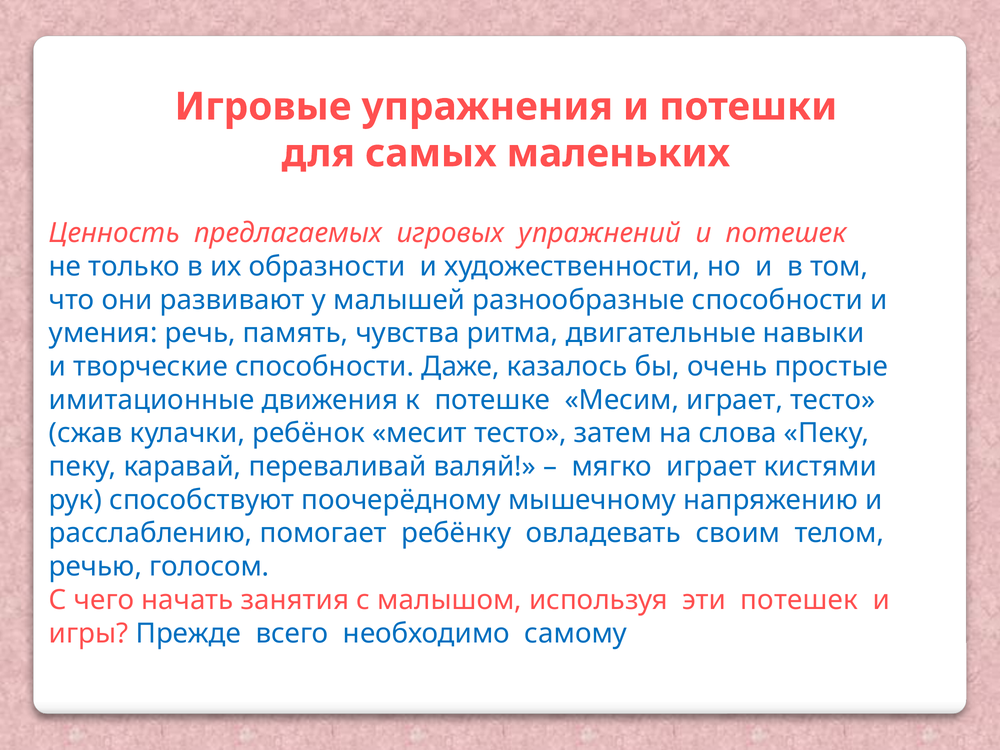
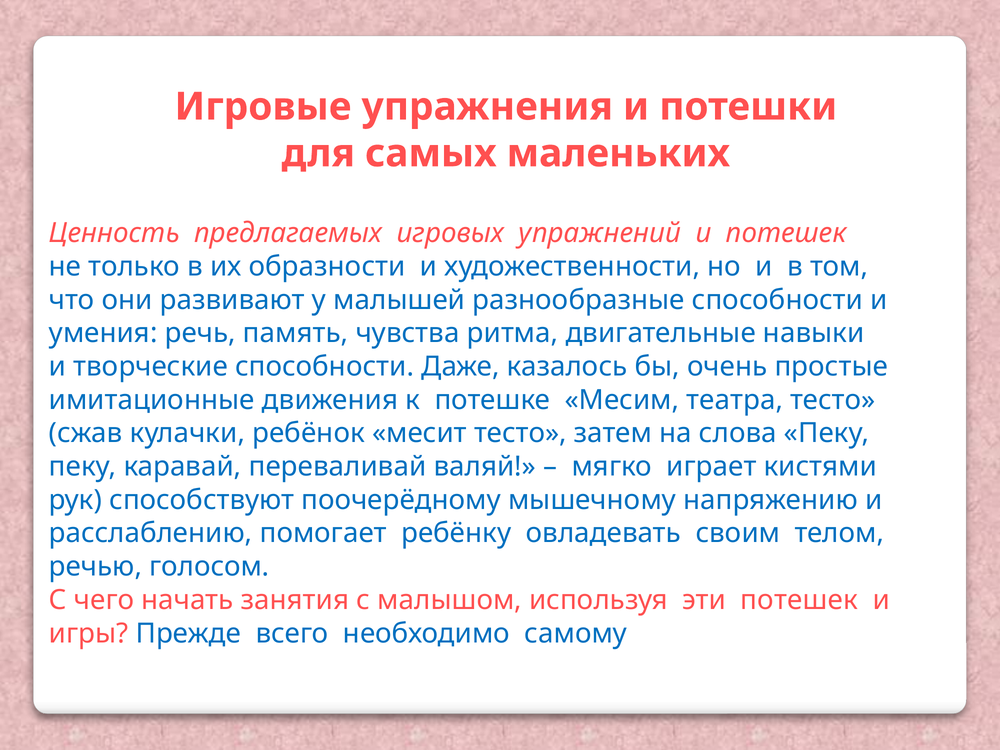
Месим играет: играет -> театра (735, 400)
